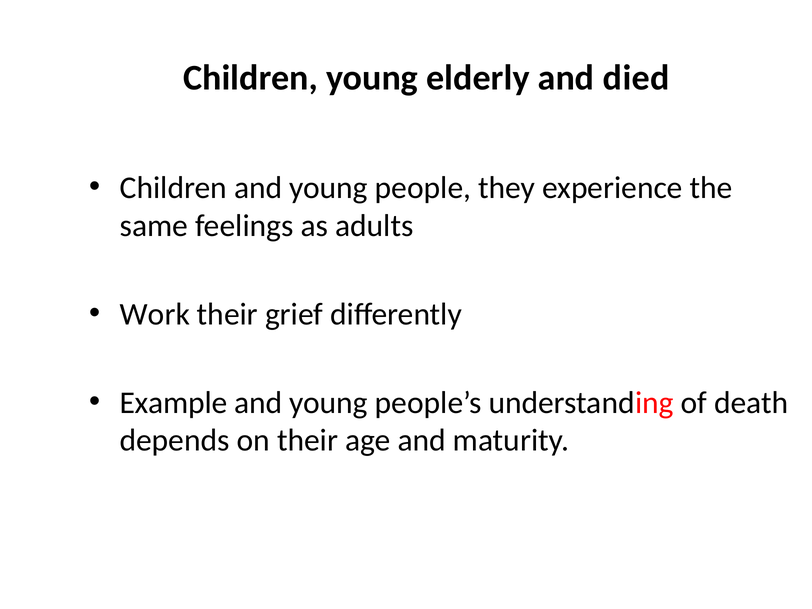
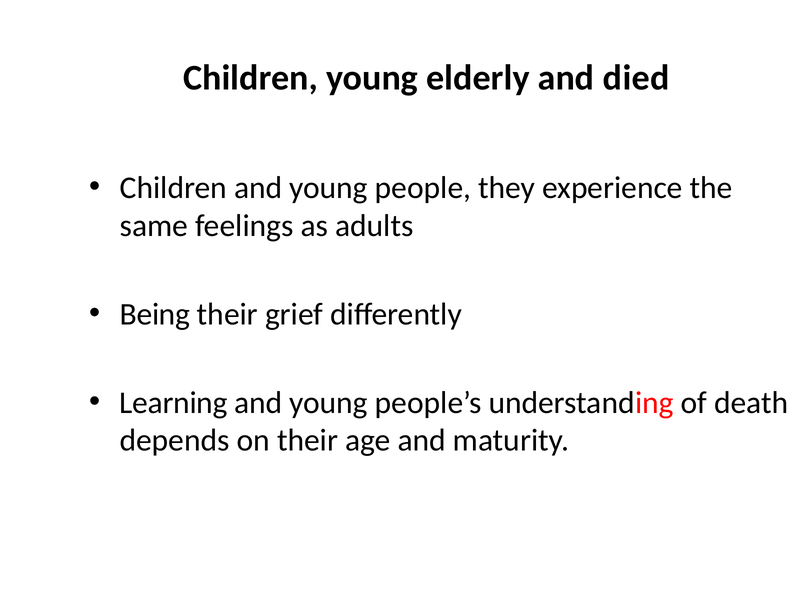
Work: Work -> Being (155, 314)
Example: Example -> Learning (174, 403)
